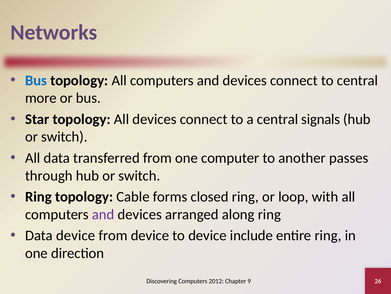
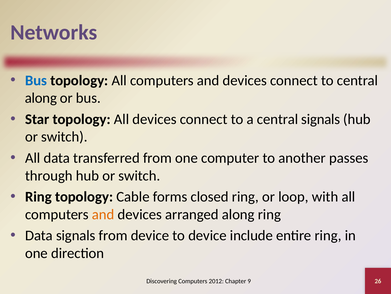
more: more -> along (41, 98)
and colour: purple -> orange (103, 214)
Data device: device -> signals (76, 235)
